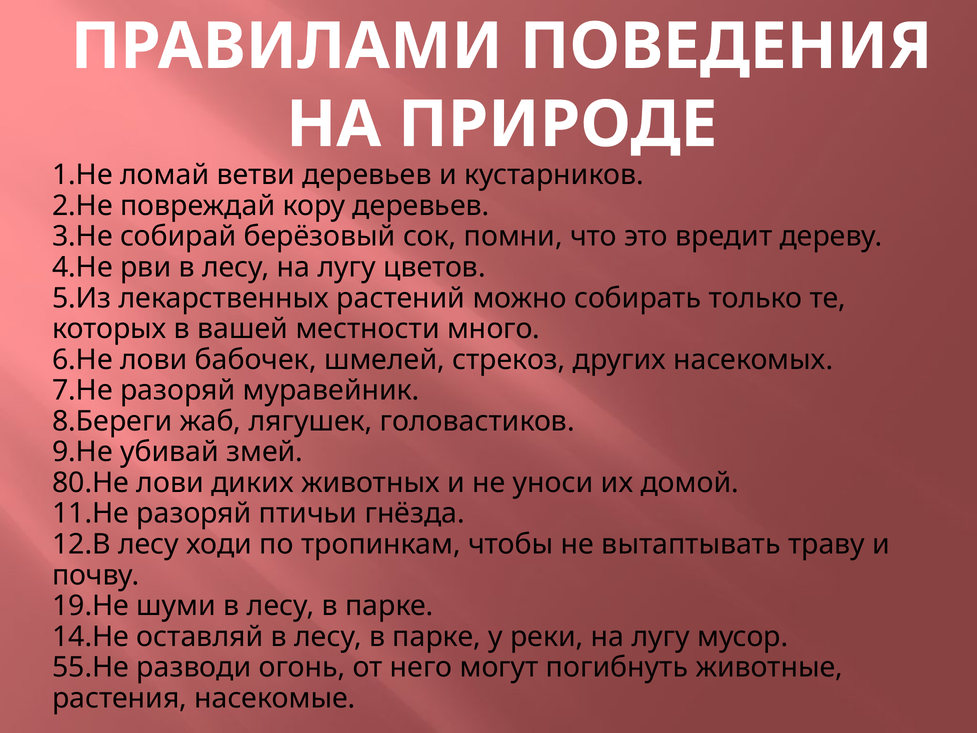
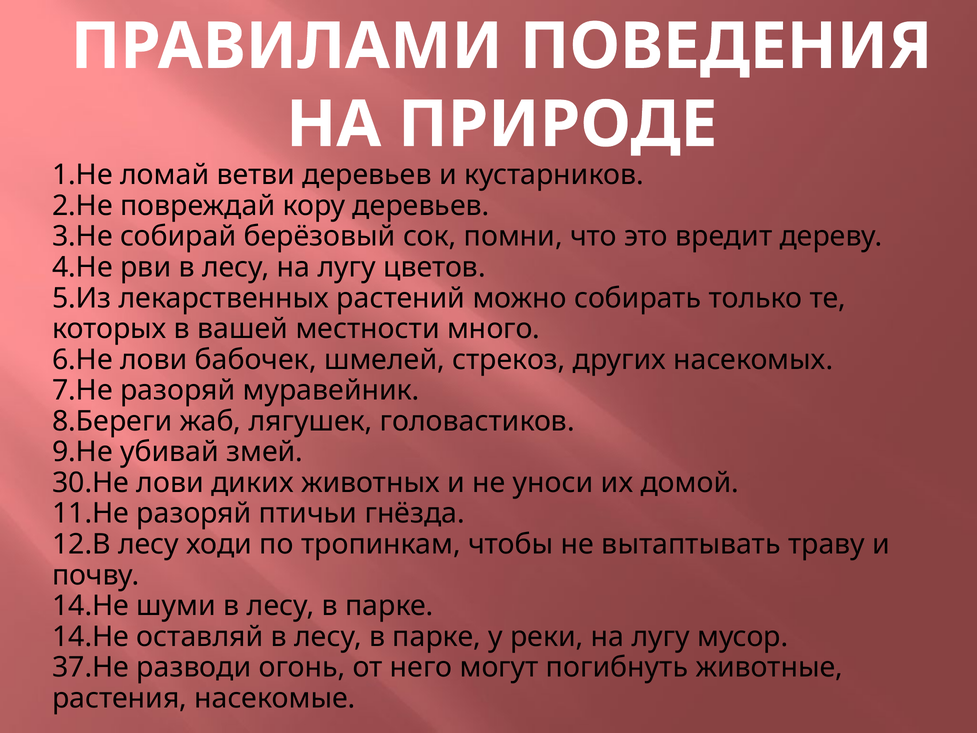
80.Не: 80.Не -> 30.Не (91, 483)
19.Не: 19.Не -> 14.Не (91, 606)
55.Не: 55.Не -> 37.Не (91, 667)
